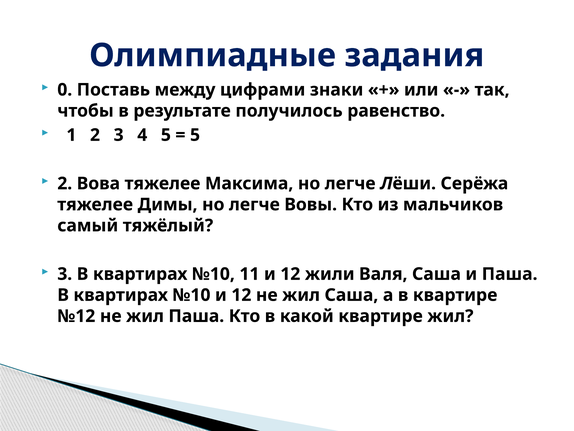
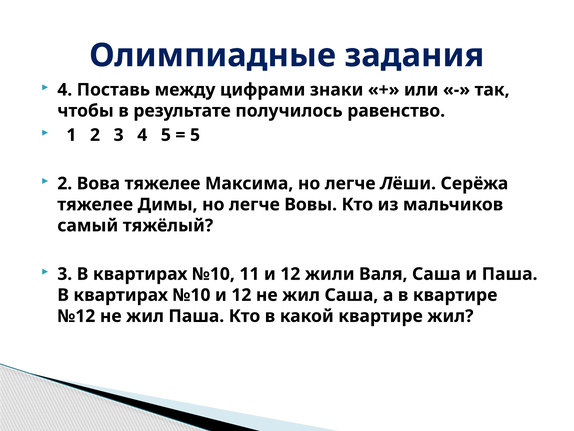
0: 0 -> 4 (65, 90)
